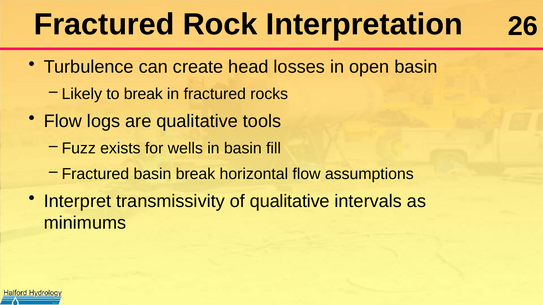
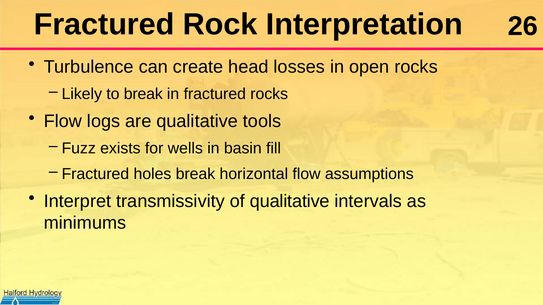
open basin: basin -> rocks (416, 67)
Fractured basin: basin -> holes (152, 174)
